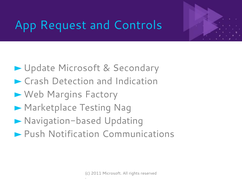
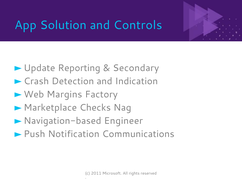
Request: Request -> Solution (63, 25)
Microsoft: Microsoft -> Reporting (79, 68)
Testing: Testing -> Checks (95, 107)
Updating: Updating -> Engineer (123, 121)
